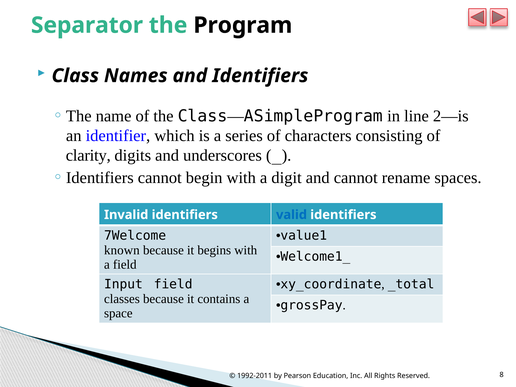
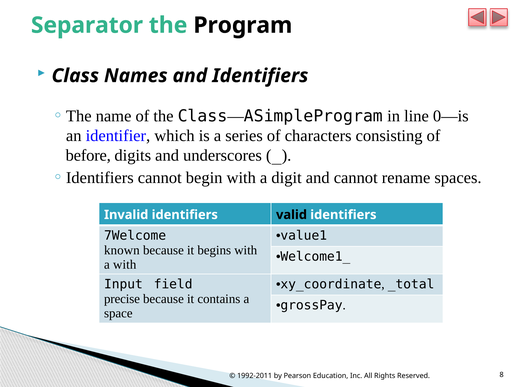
2—is: 2—is -> 0—is (451, 116)
clarity: clarity -> before (88, 156)
valid colour: blue -> black (291, 215)
a field: field -> with (125, 265)
classes: classes -> precise (122, 299)
